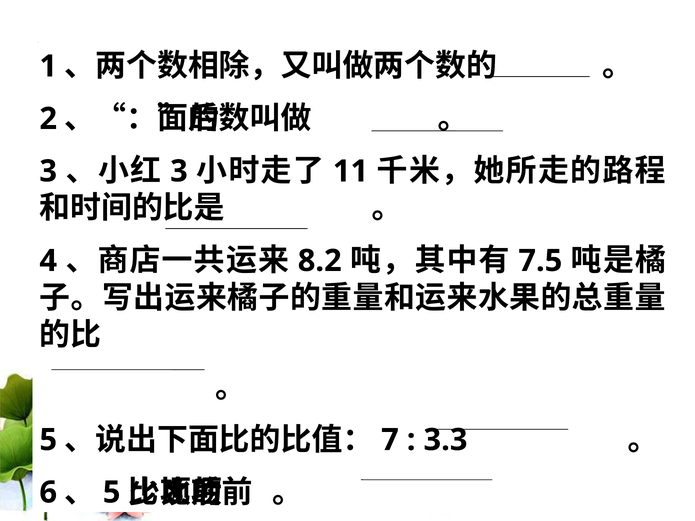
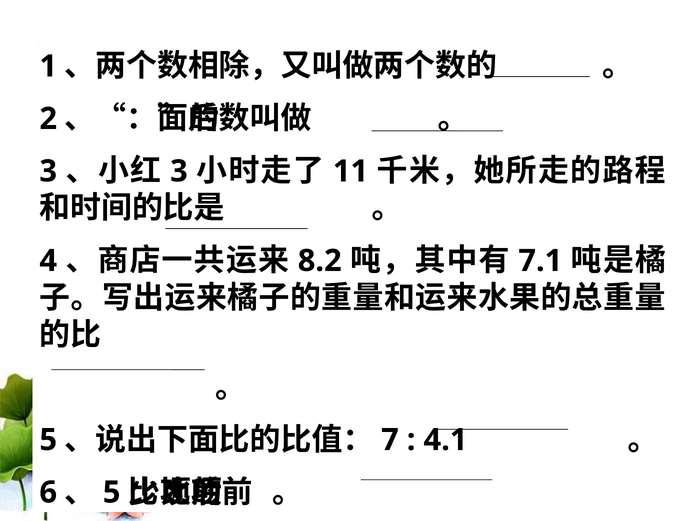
7.5: 7.5 -> 7.1 (540, 261)
3.3: 3.3 -> 4.1 (446, 440)
